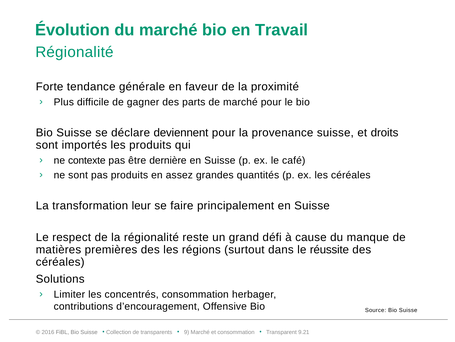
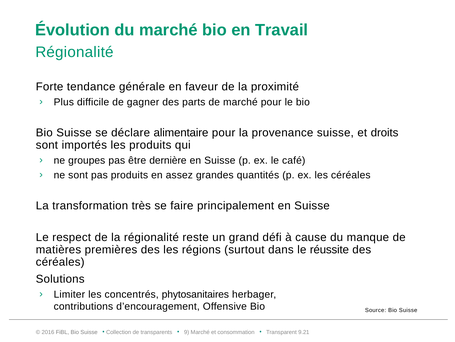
deviennent: deviennent -> alimentaire (181, 133)
contexte: contexte -> groupes (87, 160)
leur: leur -> très (141, 205)
concentrés consommation: consommation -> phytosanitaires (195, 294)
